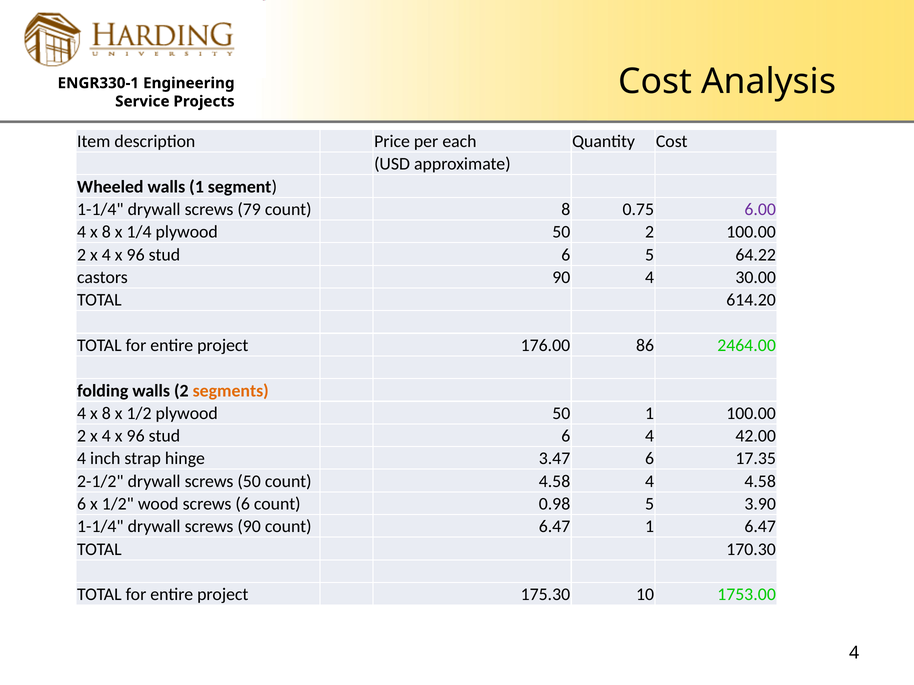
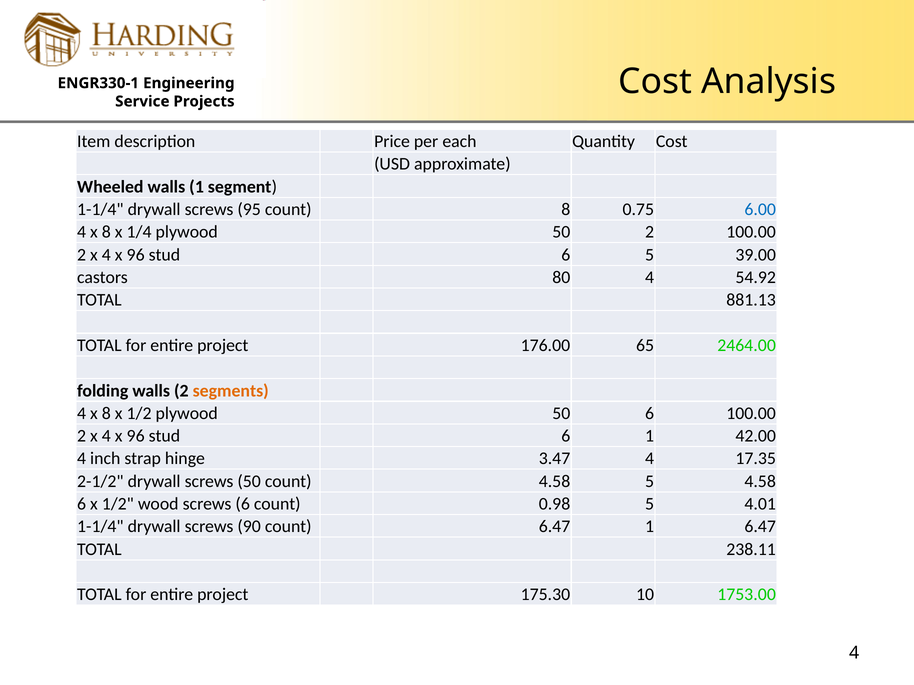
79: 79 -> 95 (249, 210)
6.00 colour: purple -> blue (760, 210)
64.22: 64.22 -> 39.00 (756, 255)
castors 90: 90 -> 80 (561, 278)
30.00: 30.00 -> 54.92 (756, 278)
614.20: 614.20 -> 881.13 (751, 300)
86: 86 -> 65 (645, 346)
50 1: 1 -> 6 (650, 414)
6 4: 4 -> 1 (650, 436)
3.47 6: 6 -> 4 (650, 459)
4.58 4: 4 -> 5 (650, 482)
3.90: 3.90 -> 4.01 (760, 504)
170.30: 170.30 -> 238.11 (751, 550)
